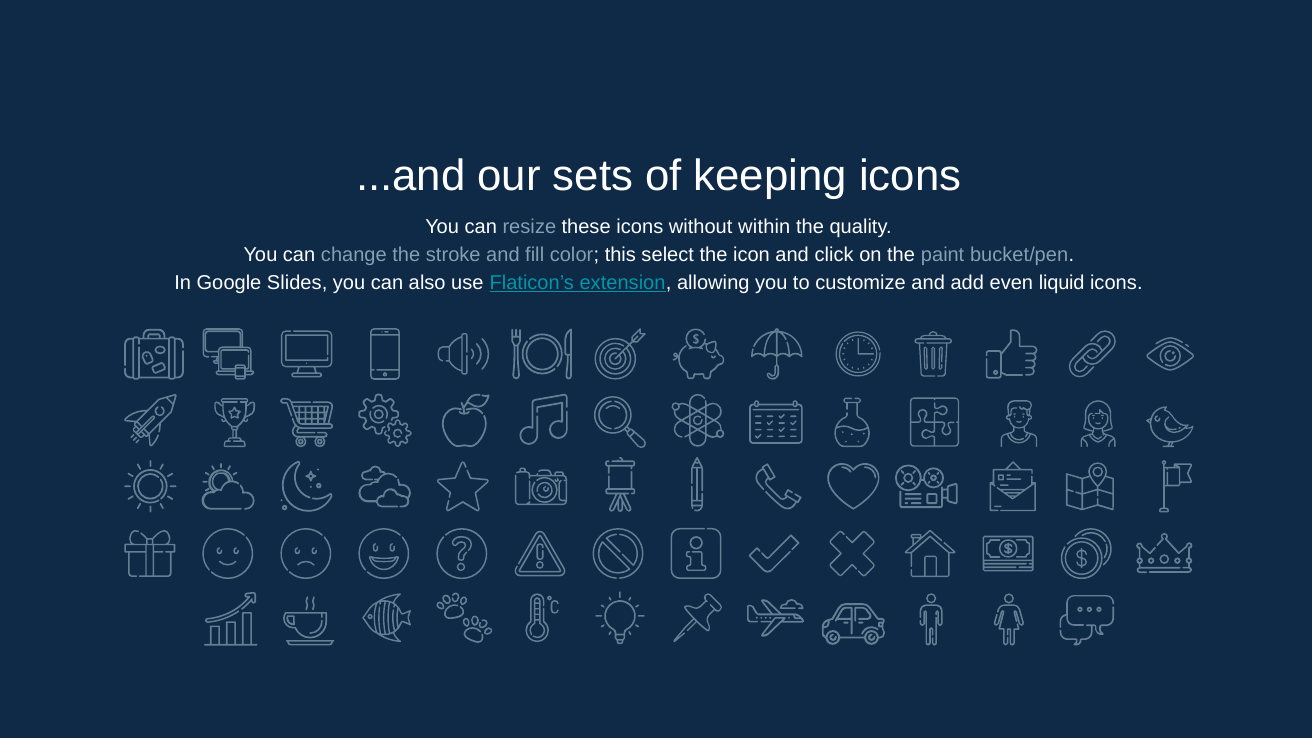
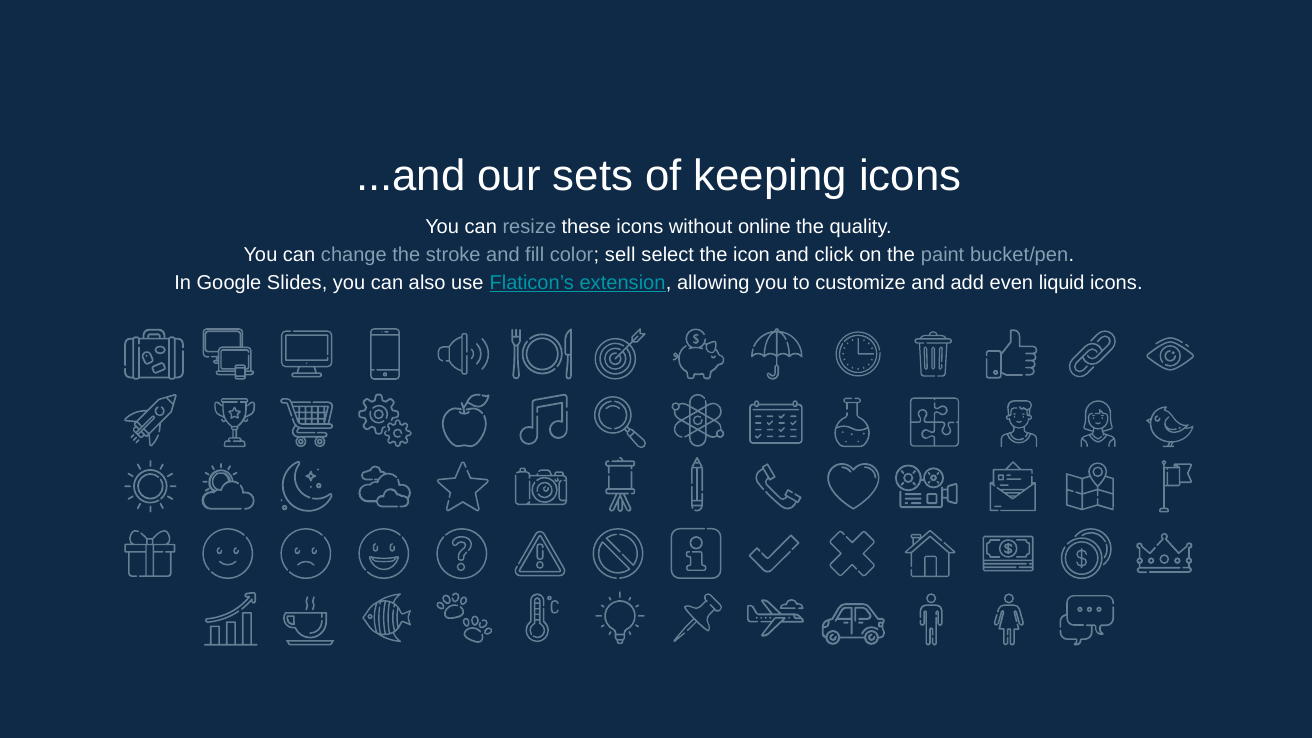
within: within -> online (764, 227)
this: this -> sell (620, 255)
